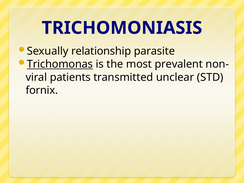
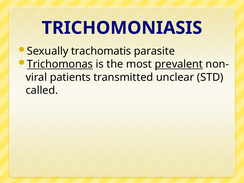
relationship: relationship -> trachomatis (101, 51)
prevalent underline: none -> present (179, 64)
fornix: fornix -> called (42, 90)
